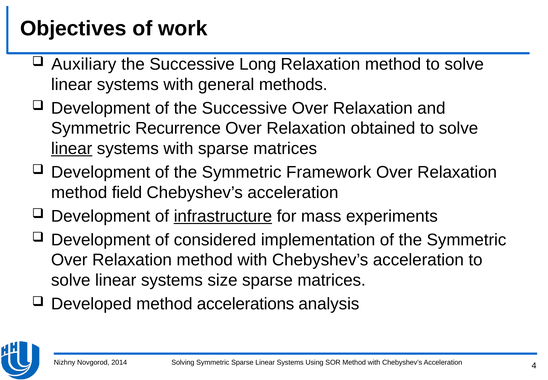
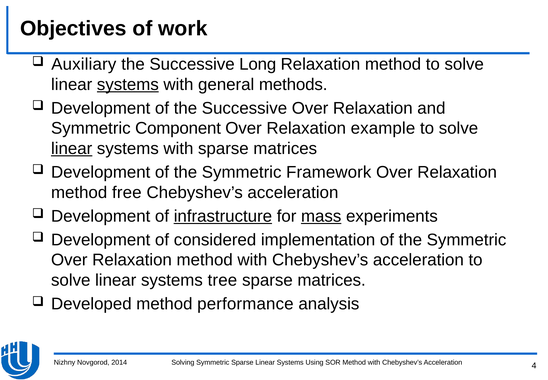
systems underline: none -> present (128, 84)
Recurrence: Recurrence -> Component (178, 128)
obtained: obtained -> example (383, 128)
field: field -> free (127, 192)
mass underline: none -> present (321, 216)
size: size -> tree (222, 280)
accelerations: accelerations -> performance (245, 303)
